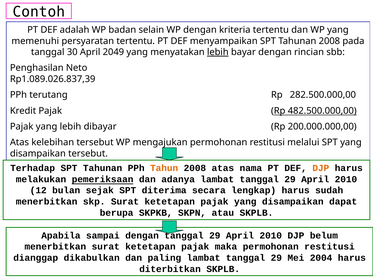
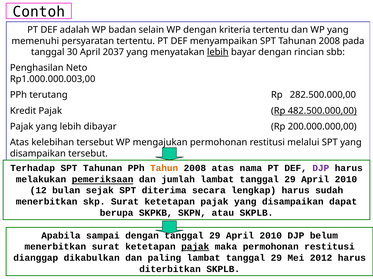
2049: 2049 -> 2037 (113, 52)
Rp1.089.026.837,39: Rp1.089.026.837,39 -> Rp1.000.000.003,00 (53, 79)
DJP colour: orange -> purple (321, 169)
adanya: adanya -> jumlah (178, 180)
pajak underline: none -> present (195, 247)
2004: 2004 -> 2012 (321, 258)
